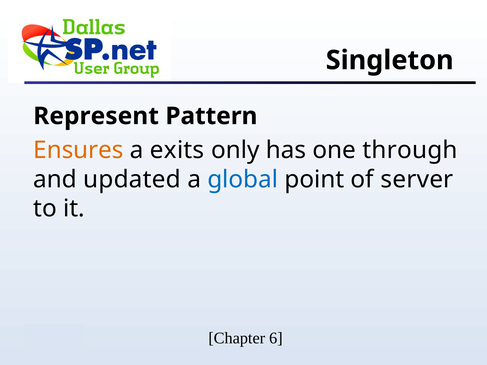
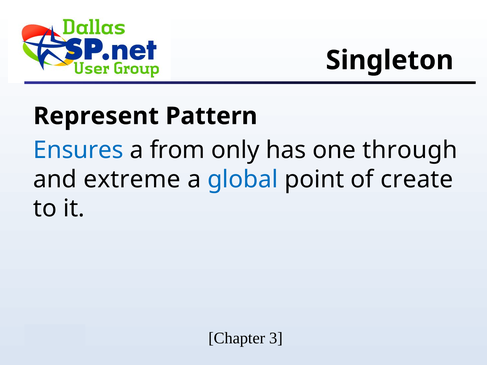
Ensures colour: orange -> blue (78, 150)
exits: exits -> from (177, 150)
updated: updated -> extreme (132, 179)
server: server -> create (417, 179)
6: 6 -> 3 (276, 338)
